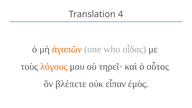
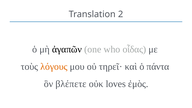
4: 4 -> 2 (121, 14)
ἀγαπῶν colour: orange -> black (67, 49)
οὗτος: οὗτος -> πάντα (158, 67)
εἶπαν: εἶπαν -> loves (116, 84)
